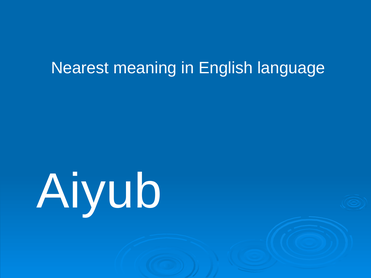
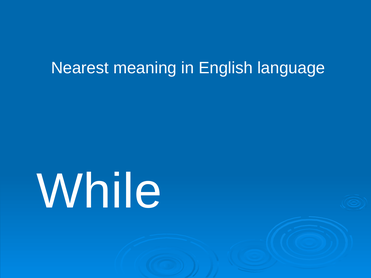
Aiyub: Aiyub -> While (99, 191)
